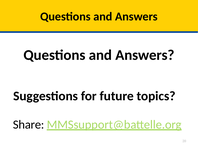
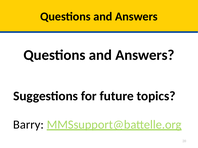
Share: Share -> Barry (28, 125)
